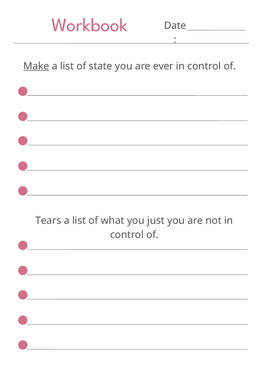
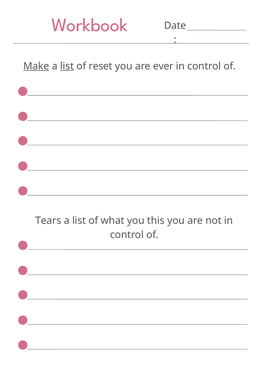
list underline: none -> present (67, 66)
state: state -> reset (101, 66)
just: just -> this (156, 221)
